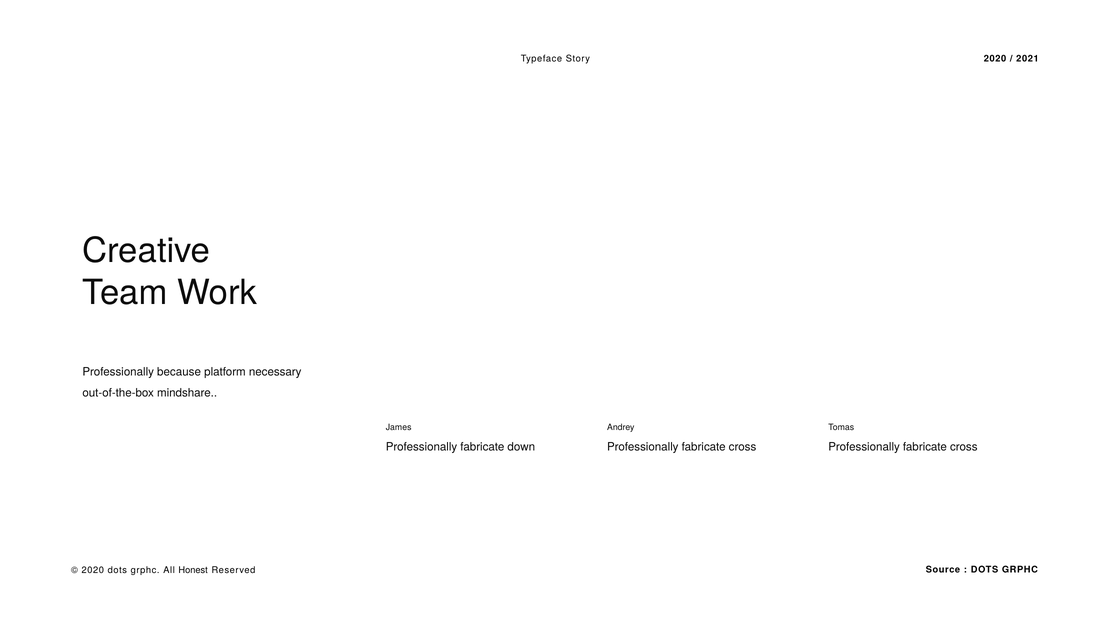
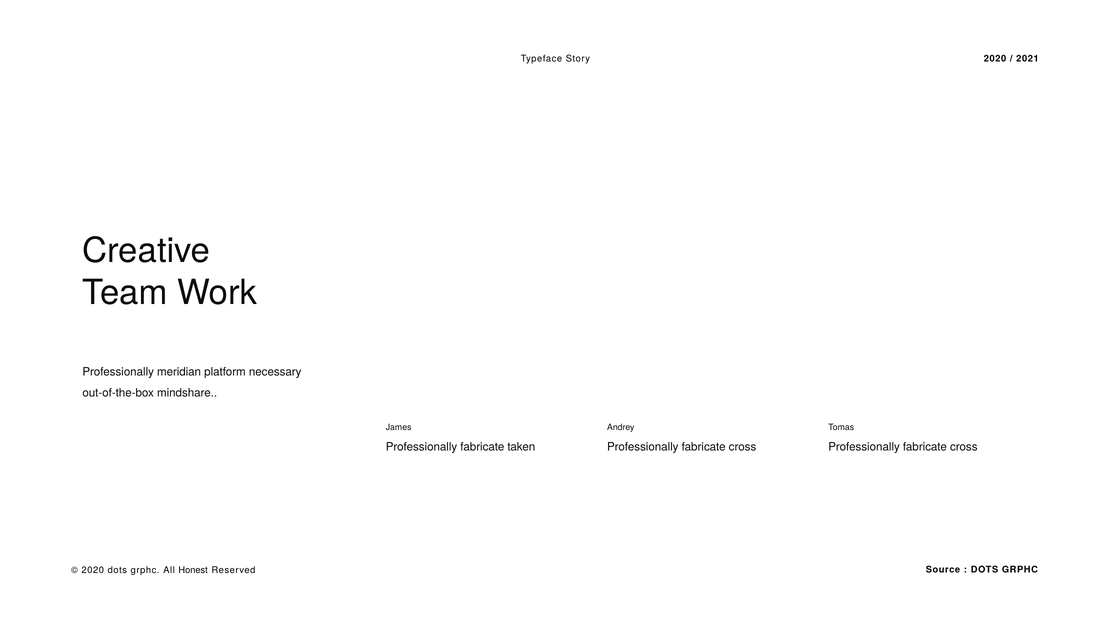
because: because -> meridian (179, 372)
down: down -> taken (521, 447)
